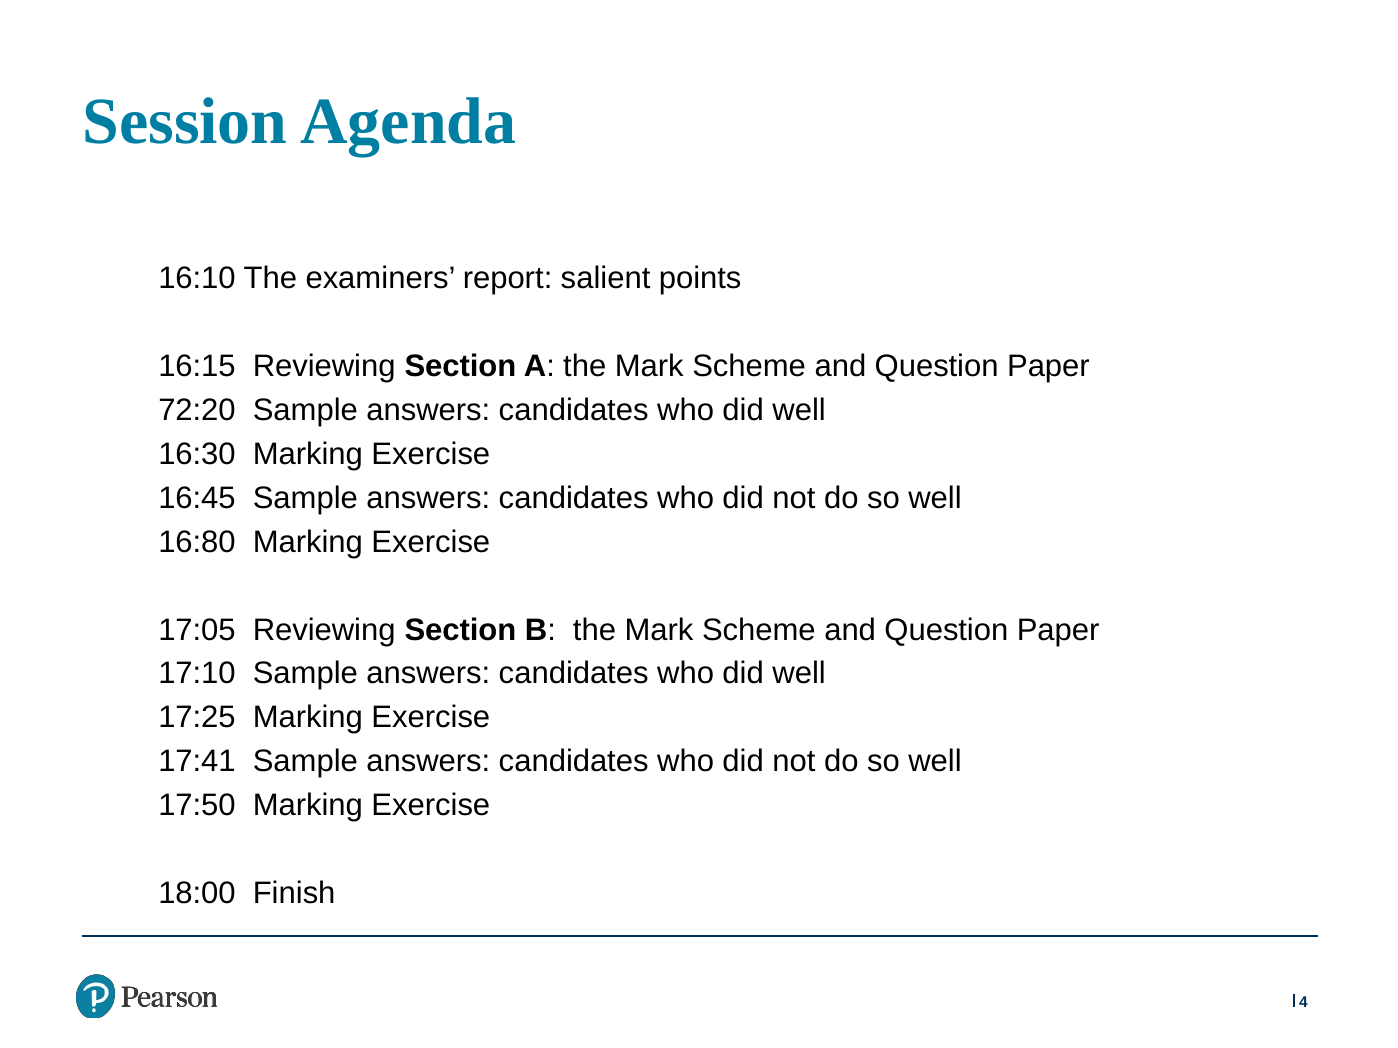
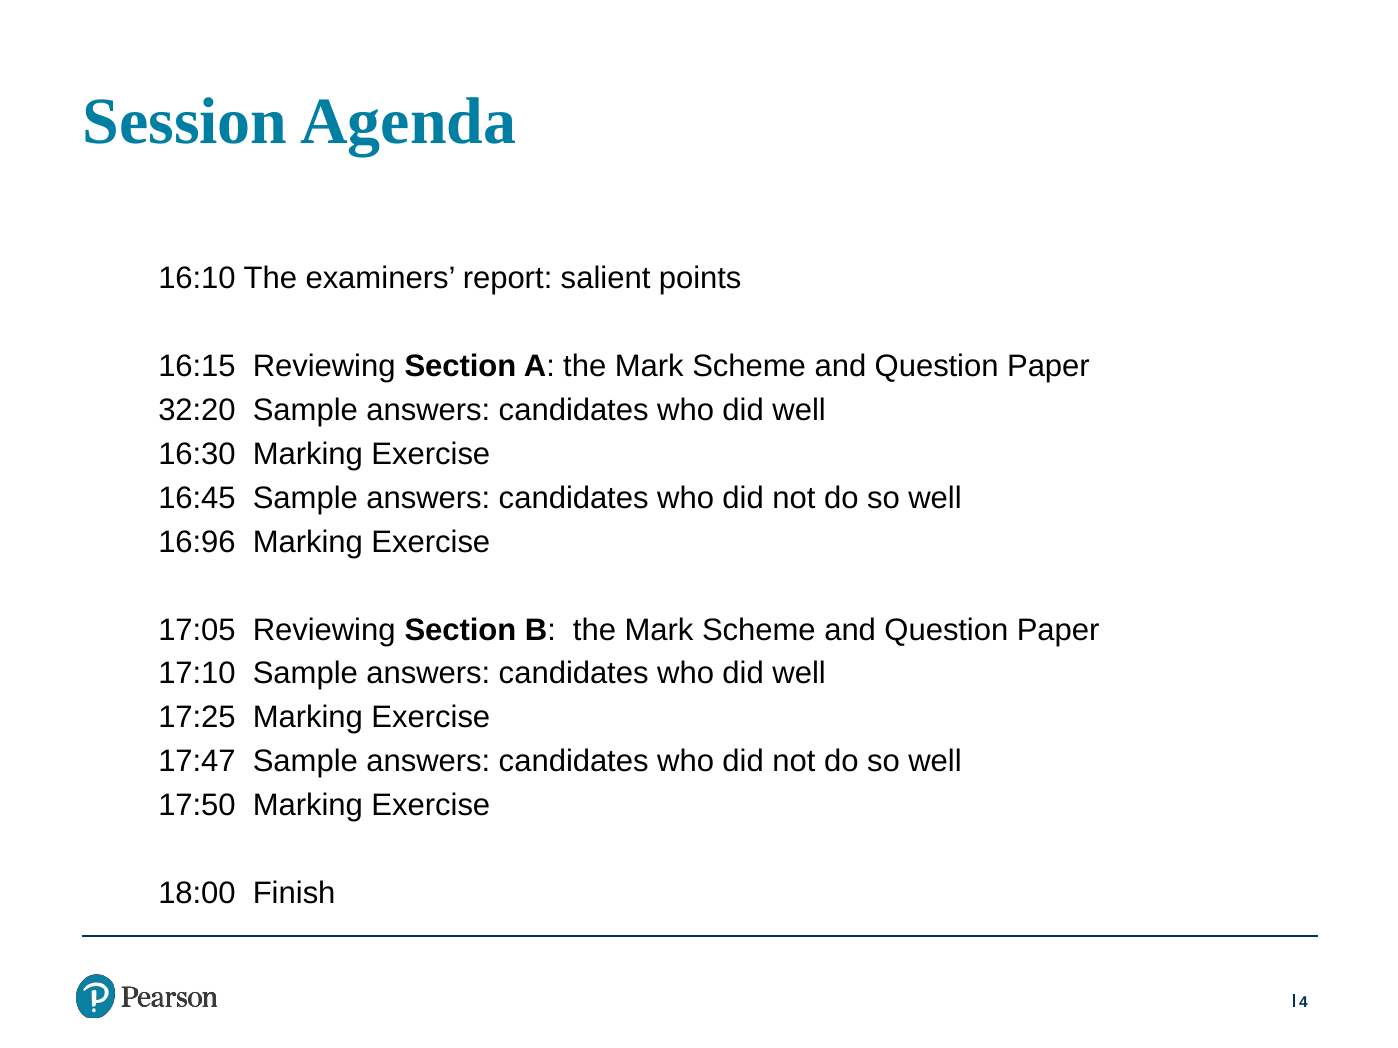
72:20: 72:20 -> 32:20 (197, 411)
16:80: 16:80 -> 16:96 (197, 542)
17:41: 17:41 -> 17:47 (197, 762)
